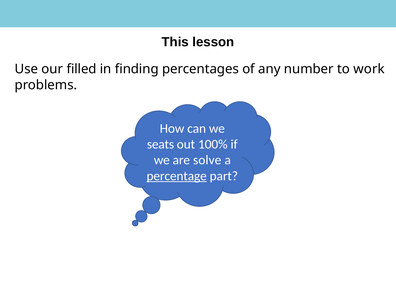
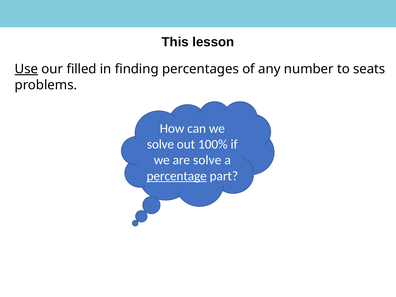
Use underline: none -> present (26, 69)
work: work -> seats (369, 69)
seats: seats -> solve (160, 144)
